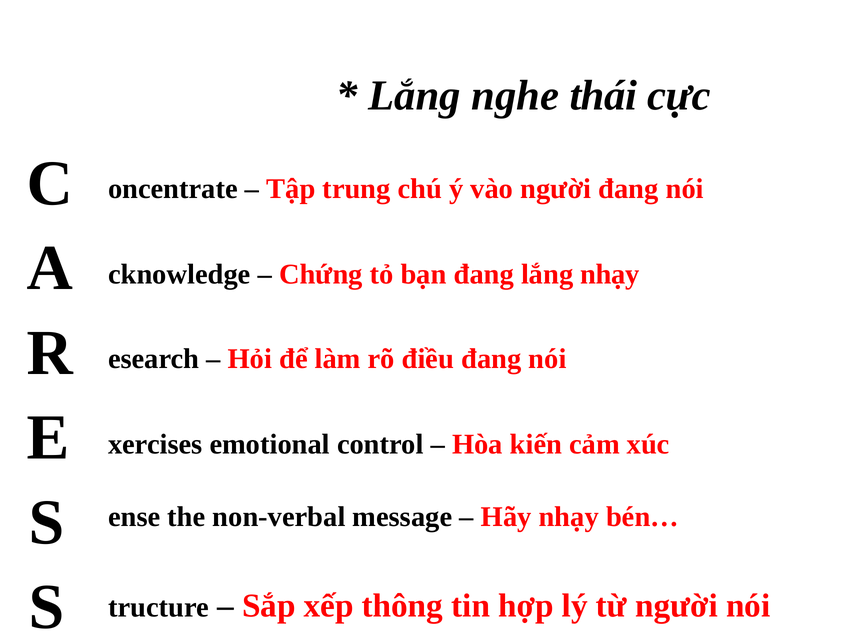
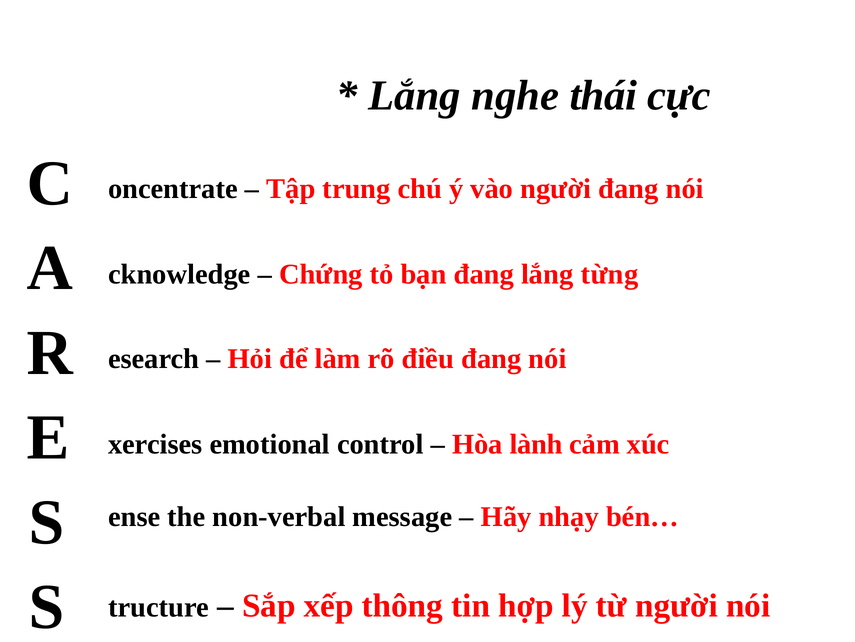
lắng nhạy: nhạy -> từng (610, 274)
kiến: kiến -> lành (536, 444)
